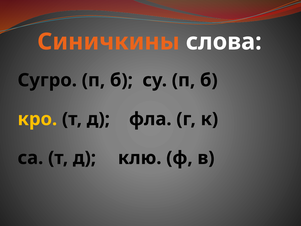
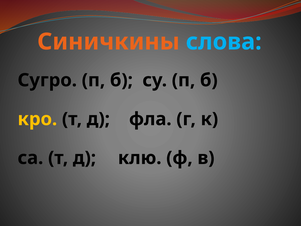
слова colour: white -> light blue (224, 42)
